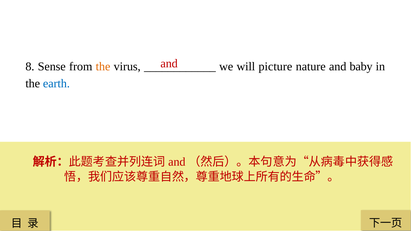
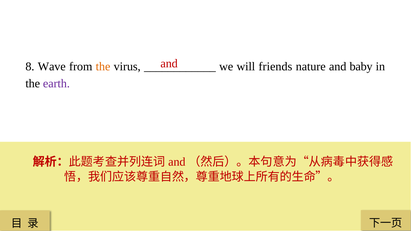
Sense: Sense -> Wave (52, 66)
picture: picture -> friends (275, 66)
earth colour: blue -> purple (56, 84)
